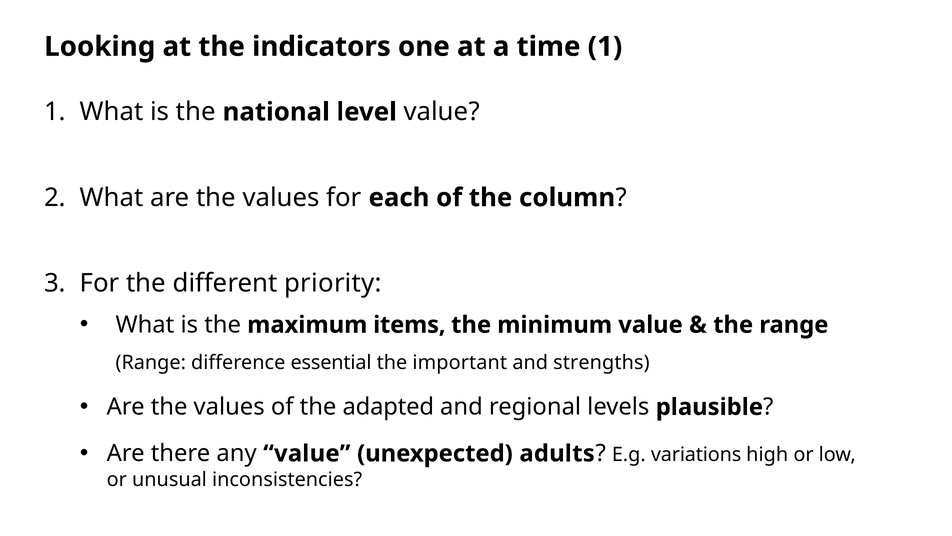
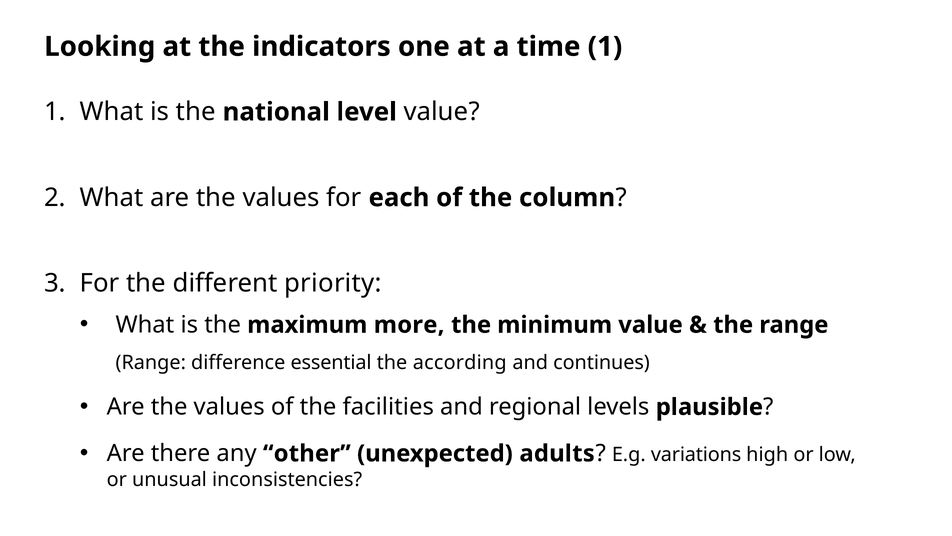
items: items -> more (409, 325)
important: important -> according (460, 362)
strengths: strengths -> continues (602, 362)
adapted: adapted -> facilities (388, 407)
any value: value -> other (307, 453)
